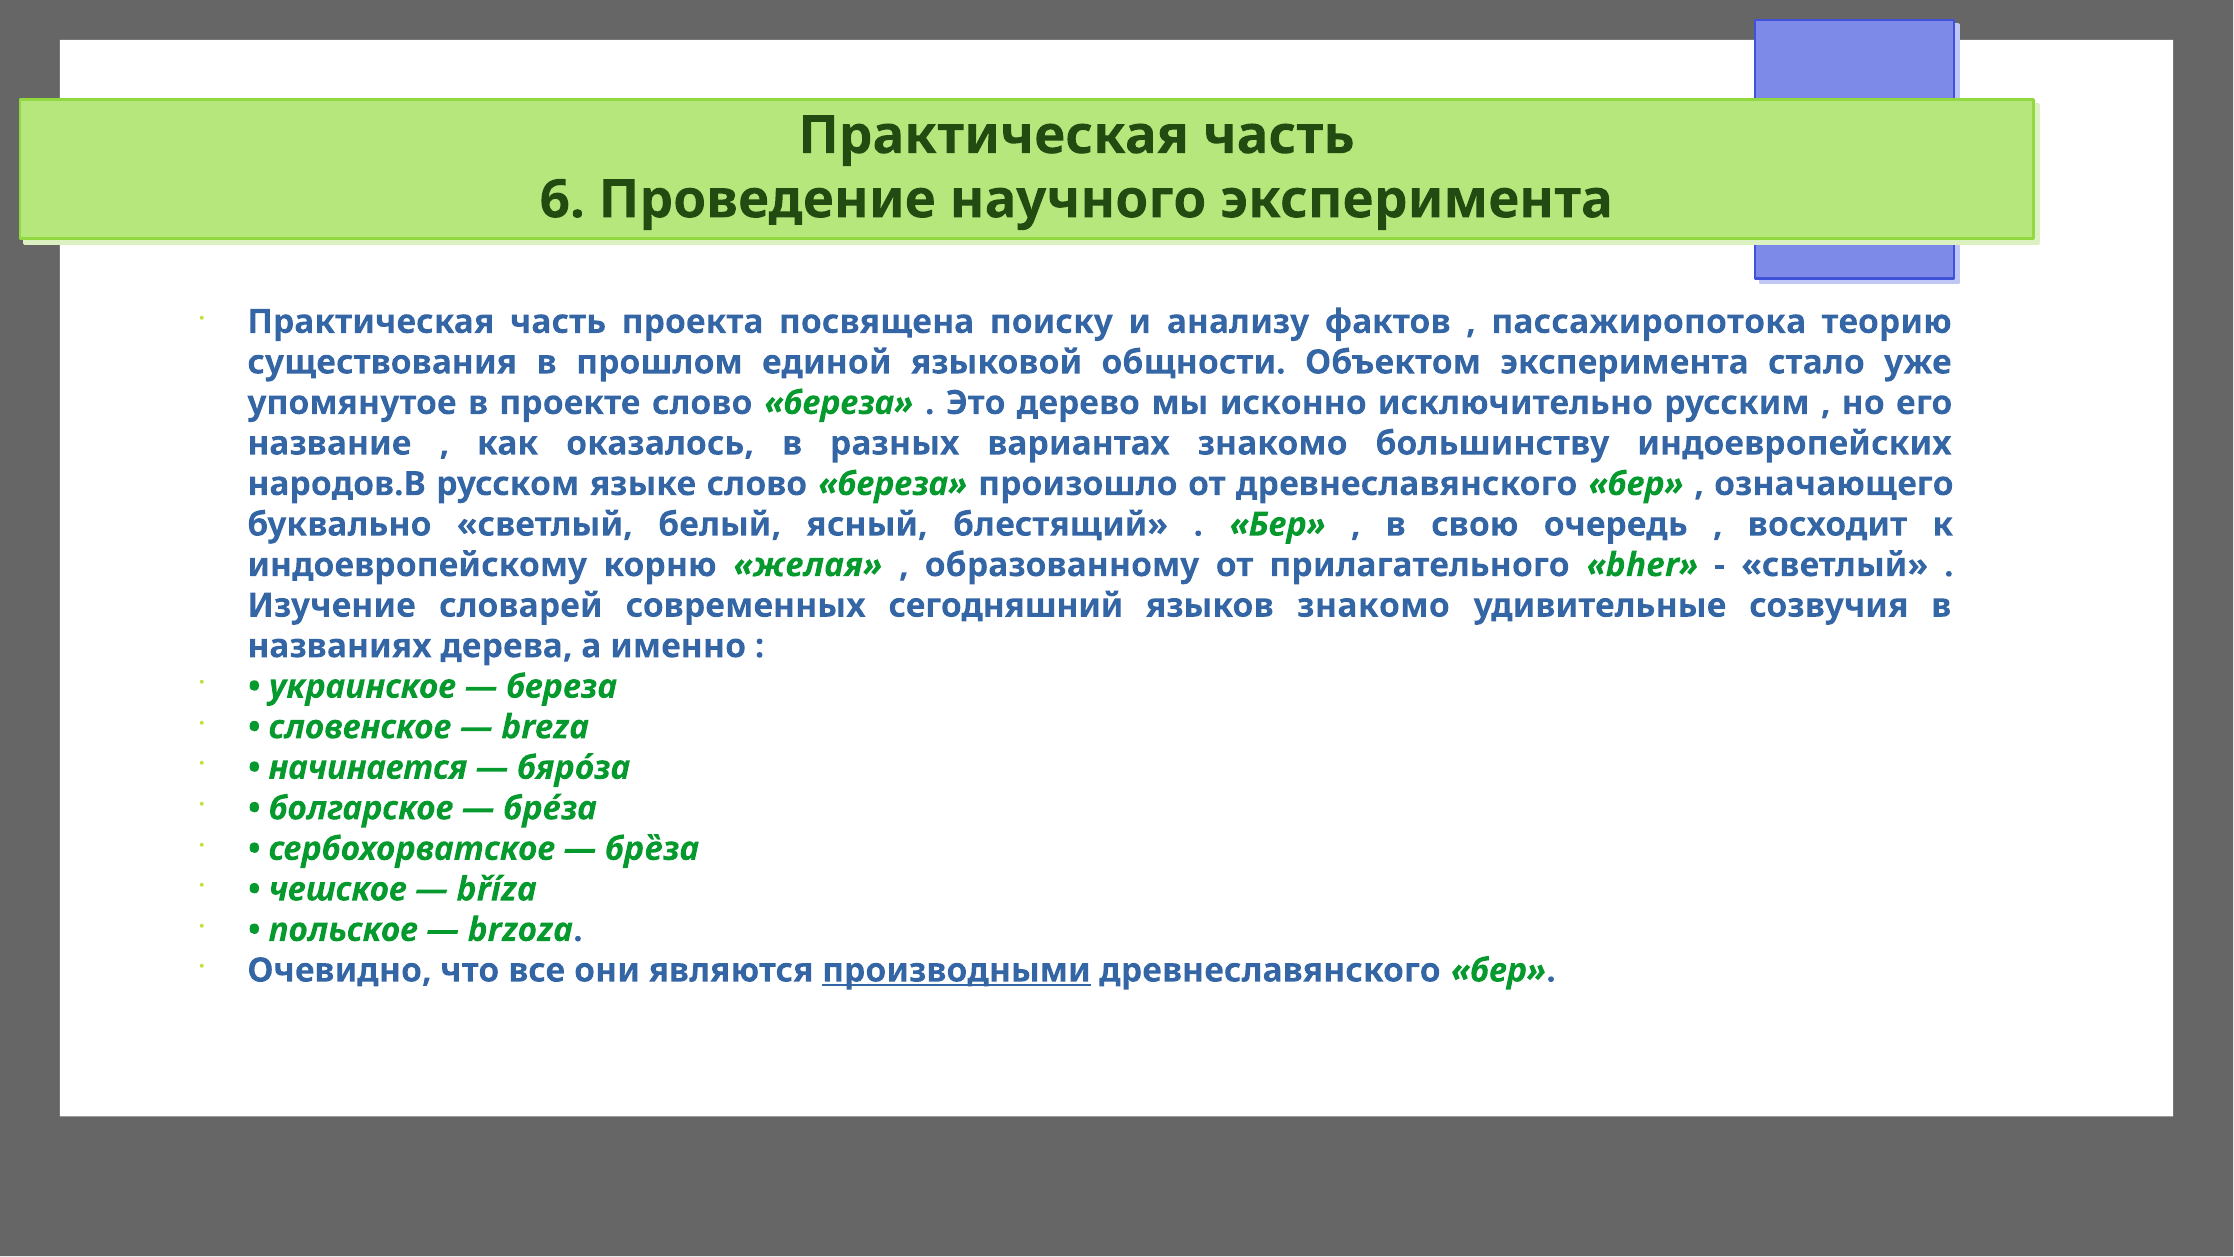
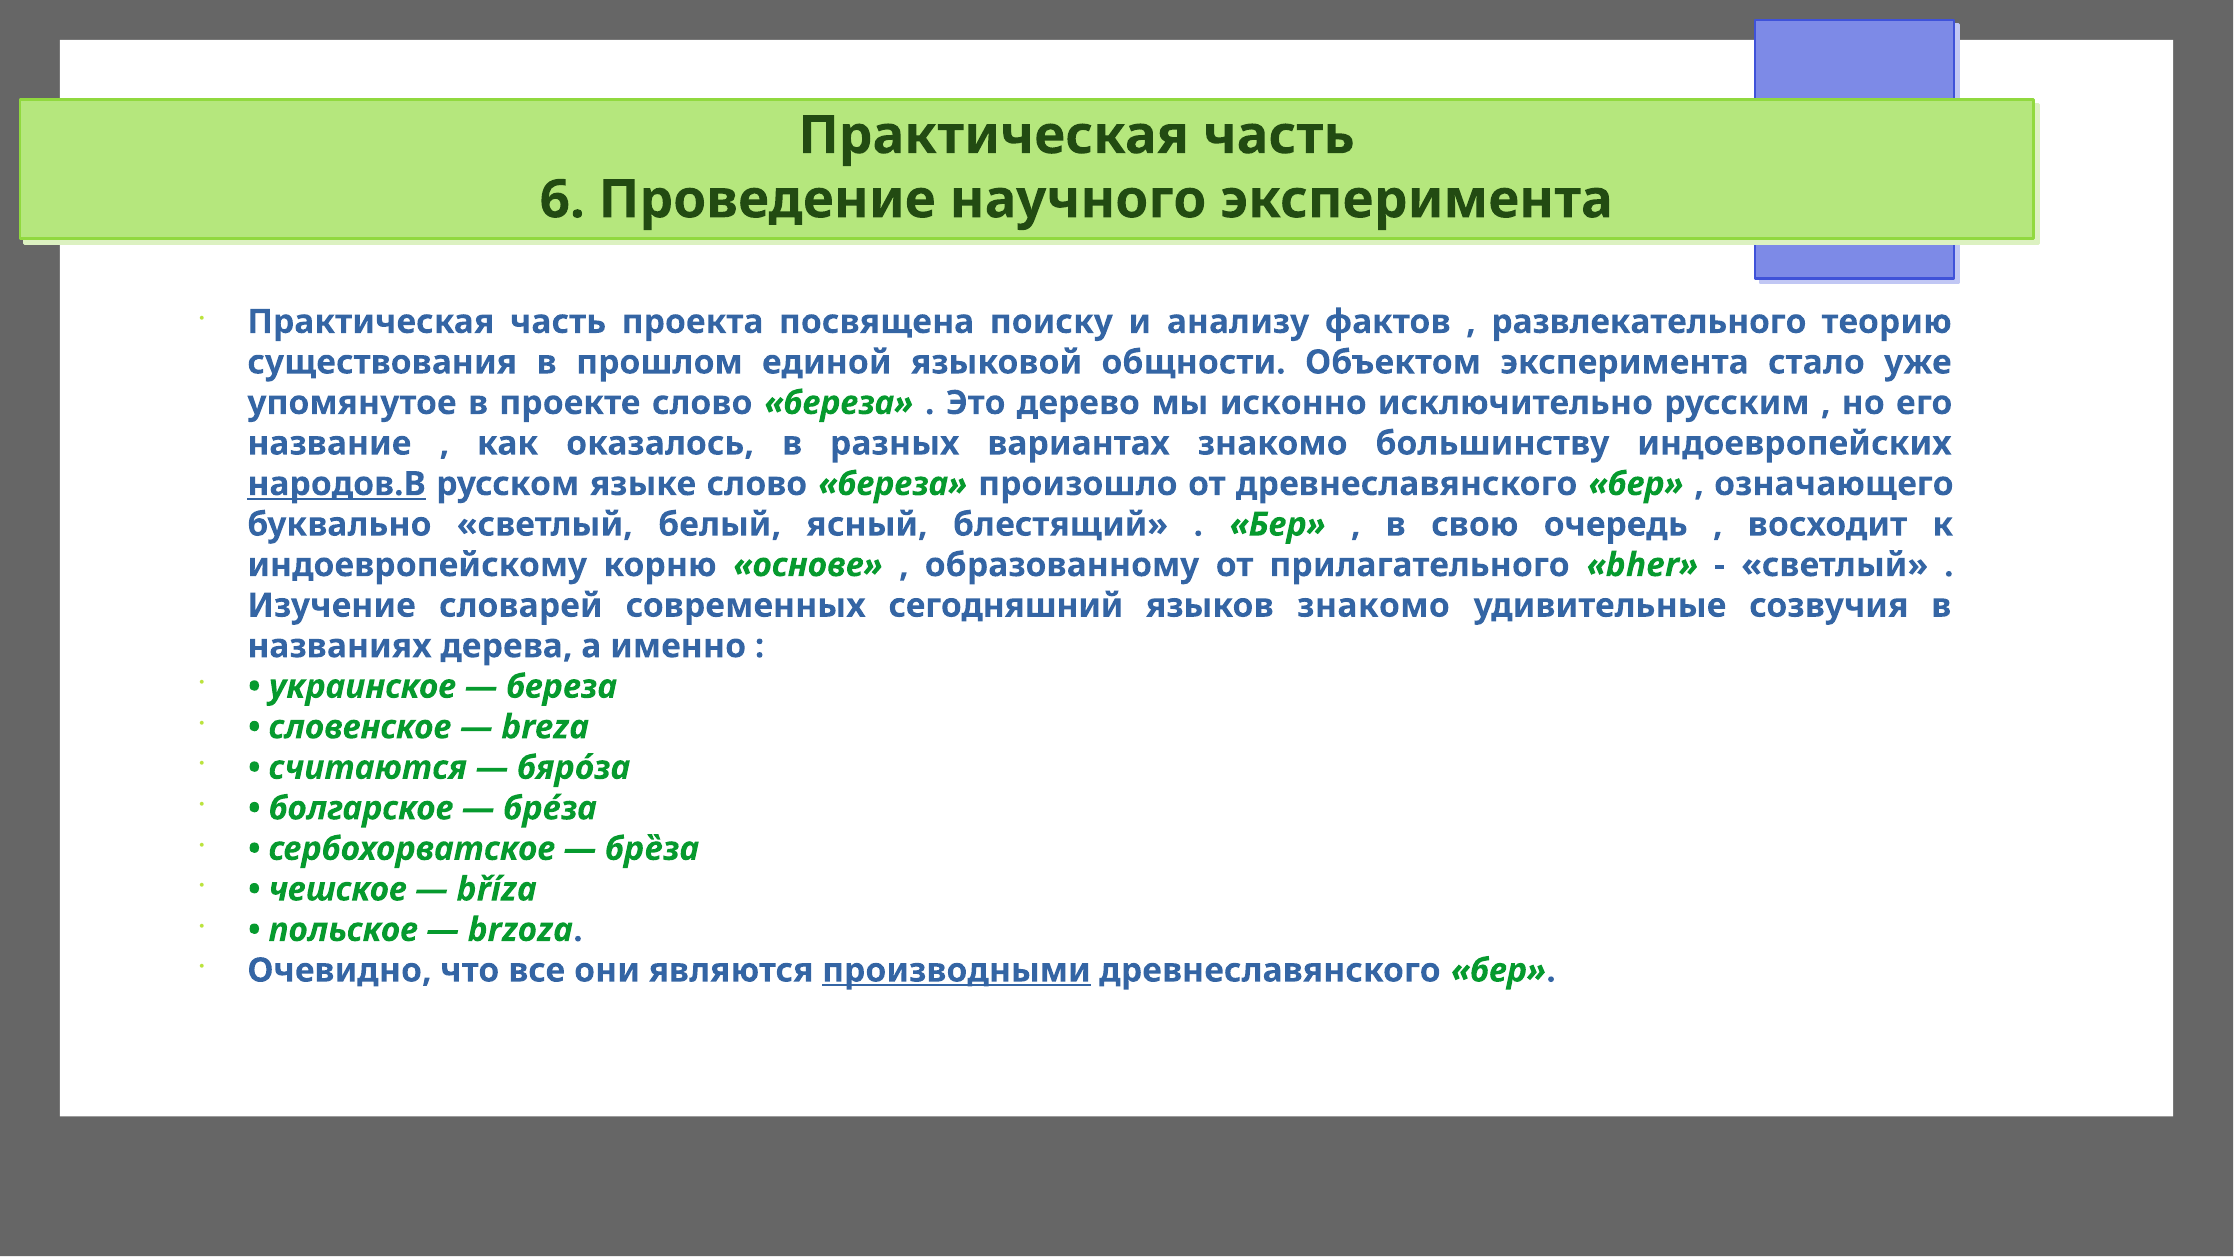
пассажиропотока: пассажиропотока -> развлекательного (1649, 322)
народов.В underline: none -> present (337, 484)
желая: желая -> основе (808, 565)
начинается: начинается -> считаются (368, 768)
